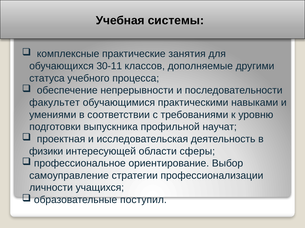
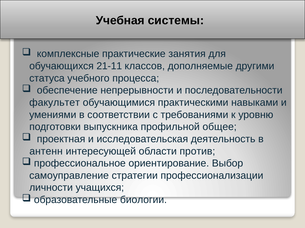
30-11: 30-11 -> 21-11 (109, 66)
научат: научат -> общее (220, 127)
физики: физики -> антенн (46, 152)
сферы: сферы -> против (197, 152)
поступил: поступил -> биологии (143, 200)
